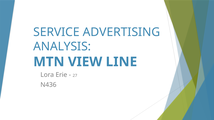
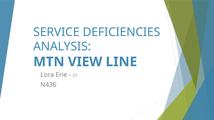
ADVERTISING: ADVERTISING -> DEFICIENCIES (122, 32)
